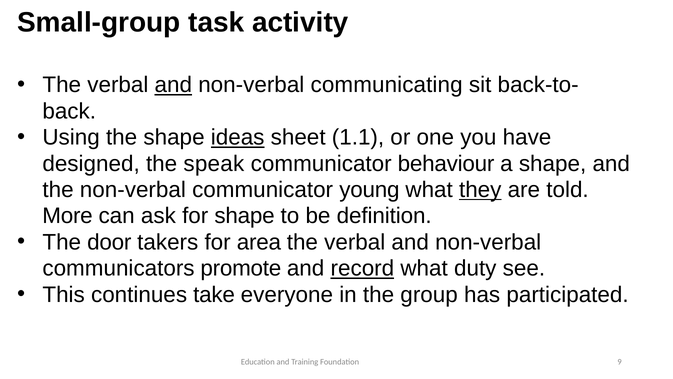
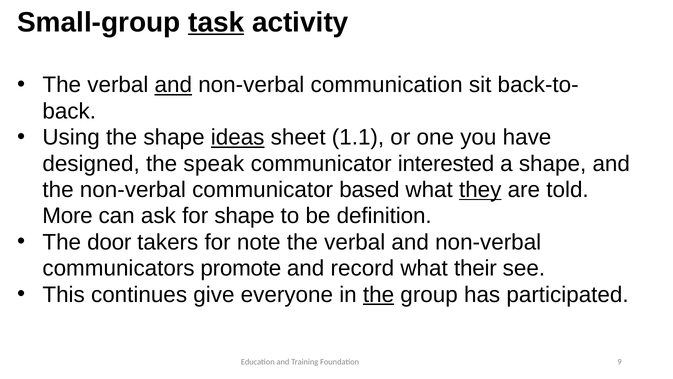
task underline: none -> present (216, 22)
communicating: communicating -> communication (387, 85)
behaviour: behaviour -> interested (446, 163)
young: young -> based (369, 190)
area: area -> note (259, 242)
record underline: present -> none (362, 268)
duty: duty -> their (475, 268)
take: take -> give (214, 294)
the underline: none -> present (379, 294)
